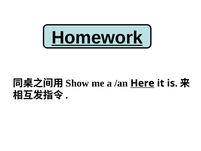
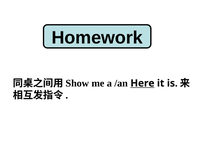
Homework underline: present -> none (97, 38)
